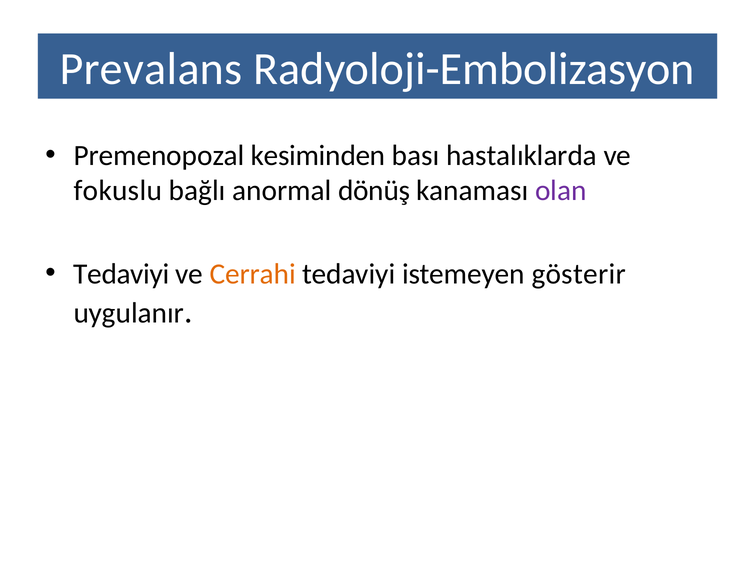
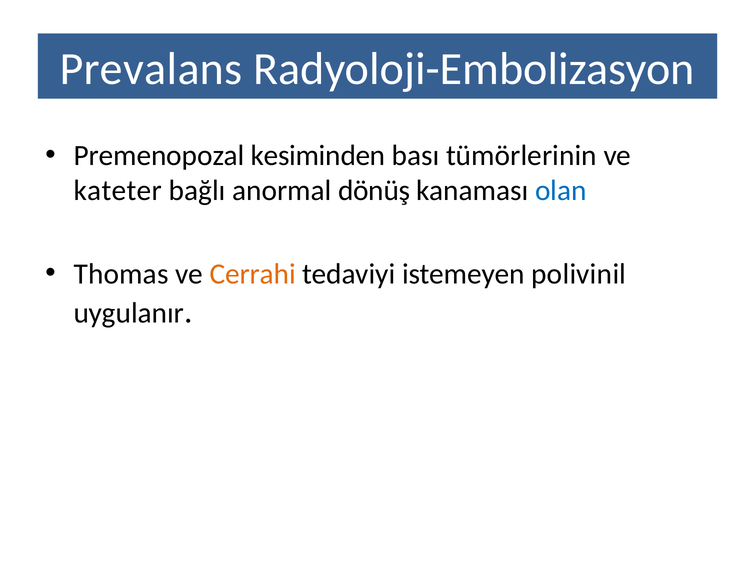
hastalıklarda: hastalıklarda -> tümörlerinin (521, 156)
fokuslu: fokuslu -> kateter (118, 191)
olan colour: purple -> blue (561, 191)
Tedaviyi: Tedaviyi -> Thomas (121, 274)
gösterir: gösterir -> polivinil (579, 274)
